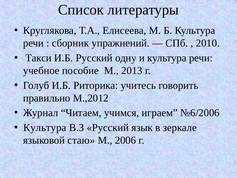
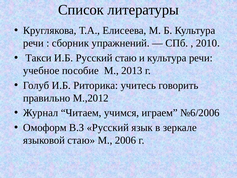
Русский одну: одну -> стаю (126, 58)
Культура: Культура -> Омоформ (45, 127)
